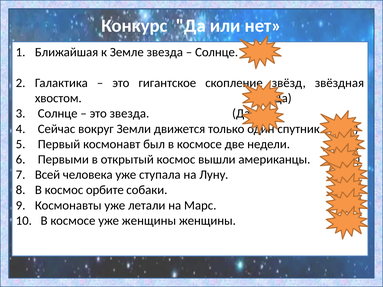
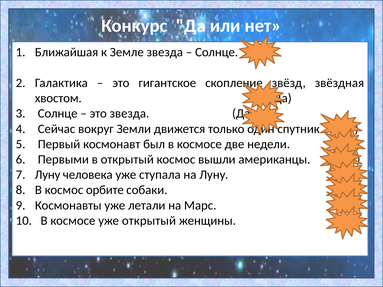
Всей: Всей -> Луну (48, 175)
уже женщины: женщины -> открытый (149, 221)
